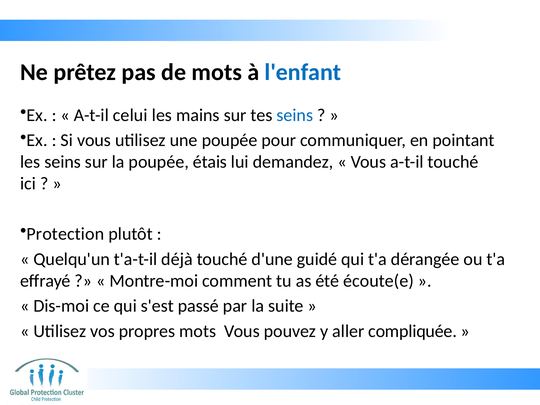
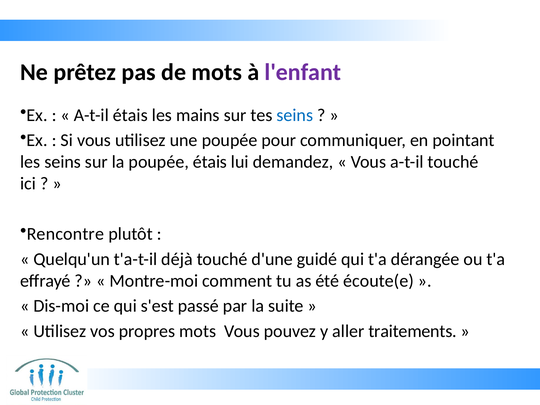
l'enfant colour: blue -> purple (303, 72)
A-t-il celui: celui -> étais (130, 115)
Protection: Protection -> Rencontre (65, 234)
compliquée: compliquée -> traitements (413, 331)
